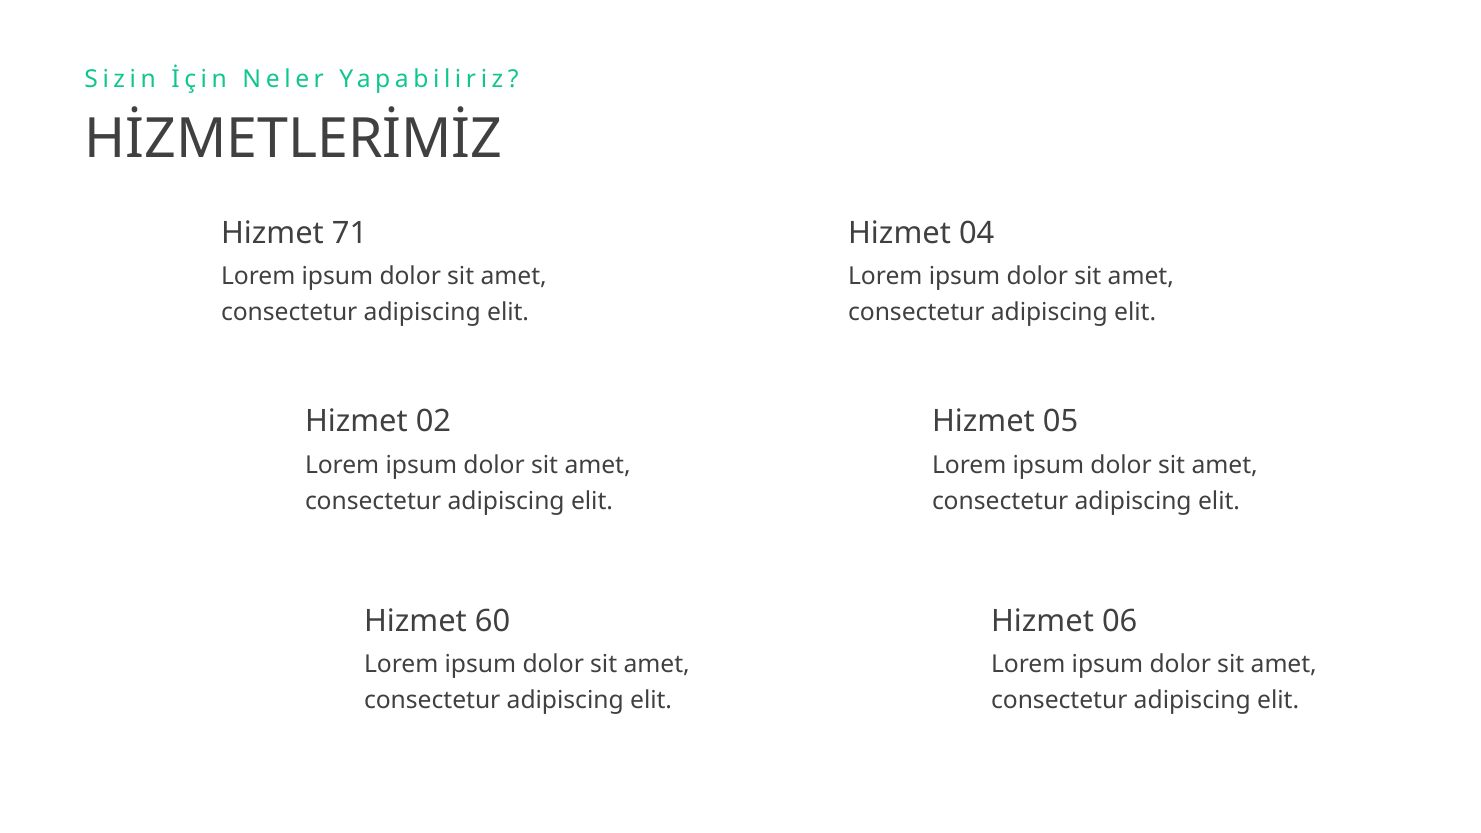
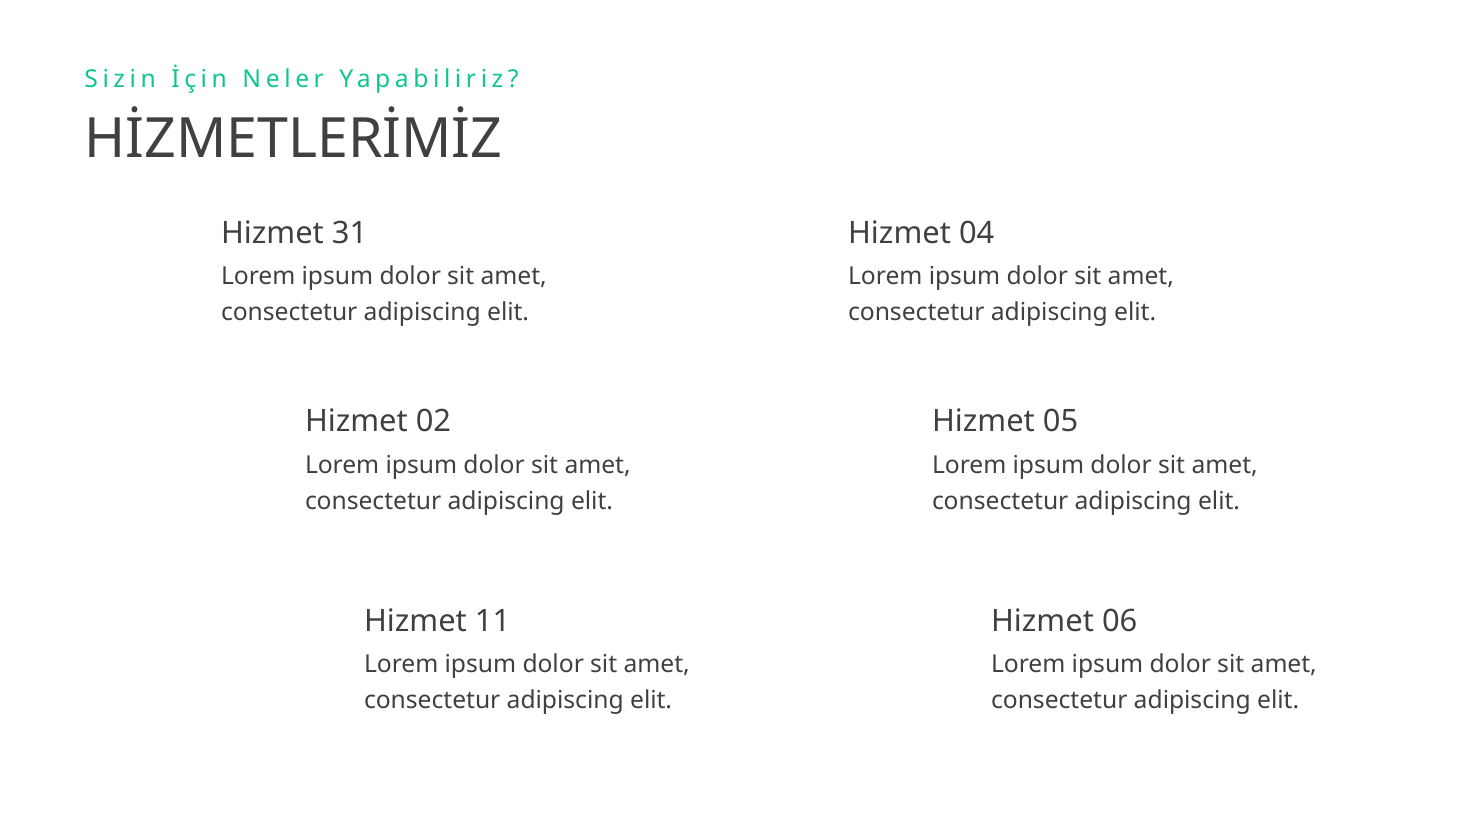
71: 71 -> 31 (350, 233)
60: 60 -> 11 (493, 621)
